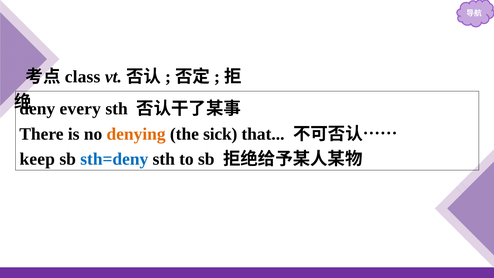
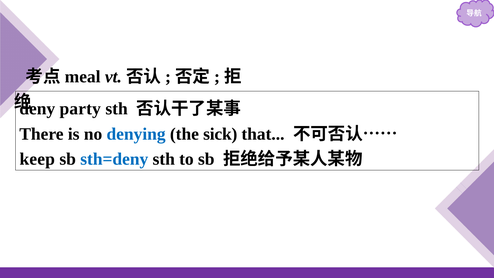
class: class -> meal (83, 77)
every: every -> party (80, 109)
denying colour: orange -> blue (136, 134)
